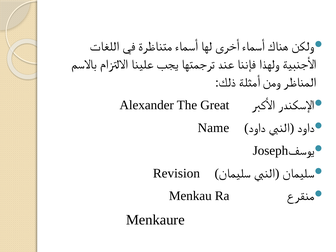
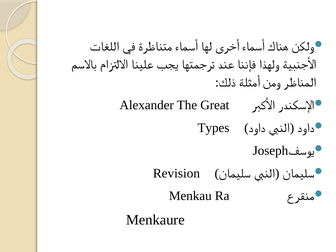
Name: Name -> Types (213, 128)
